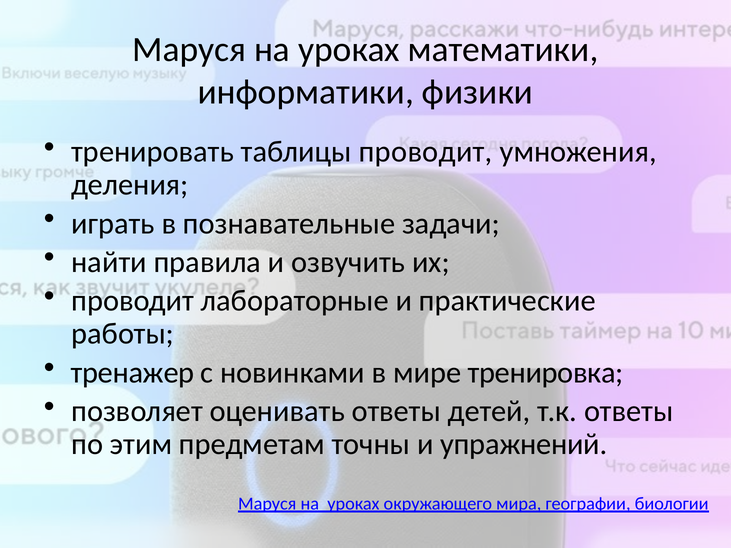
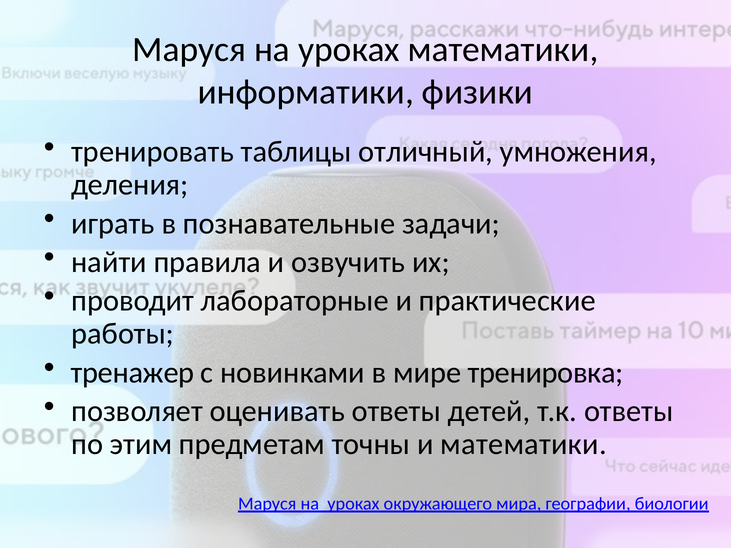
таблицы проводит: проводит -> отличный (426, 152)
и упражнений: упражнений -> математики (524, 444)
